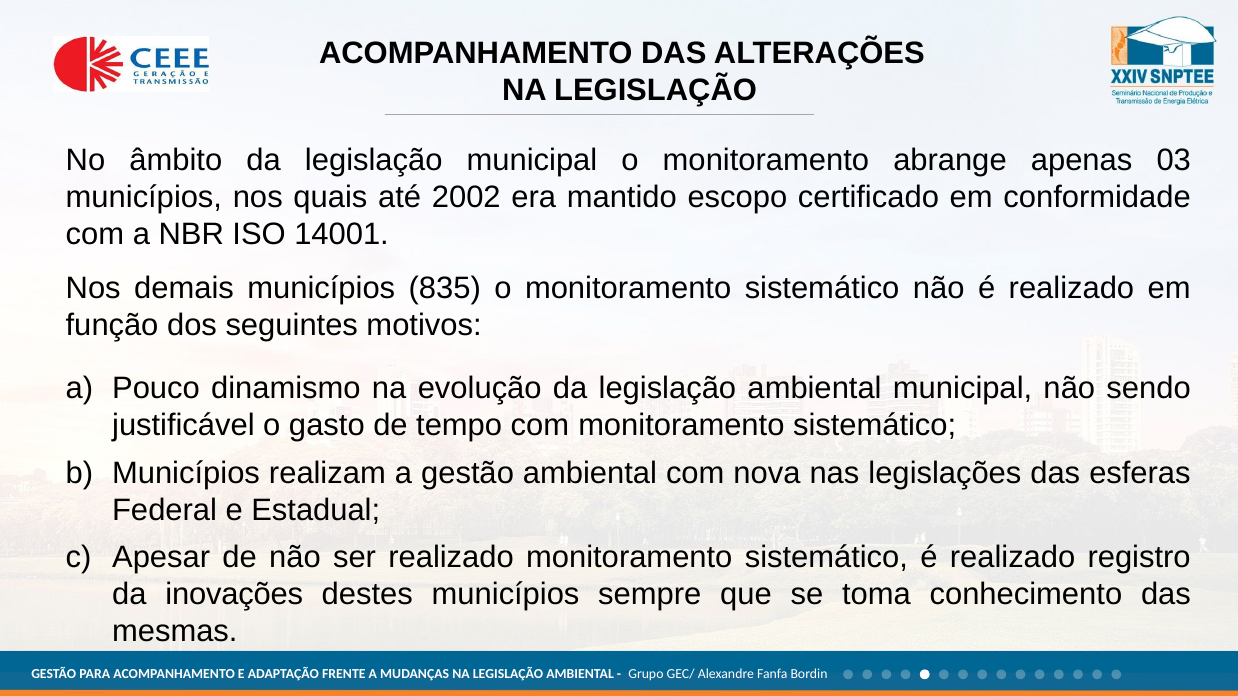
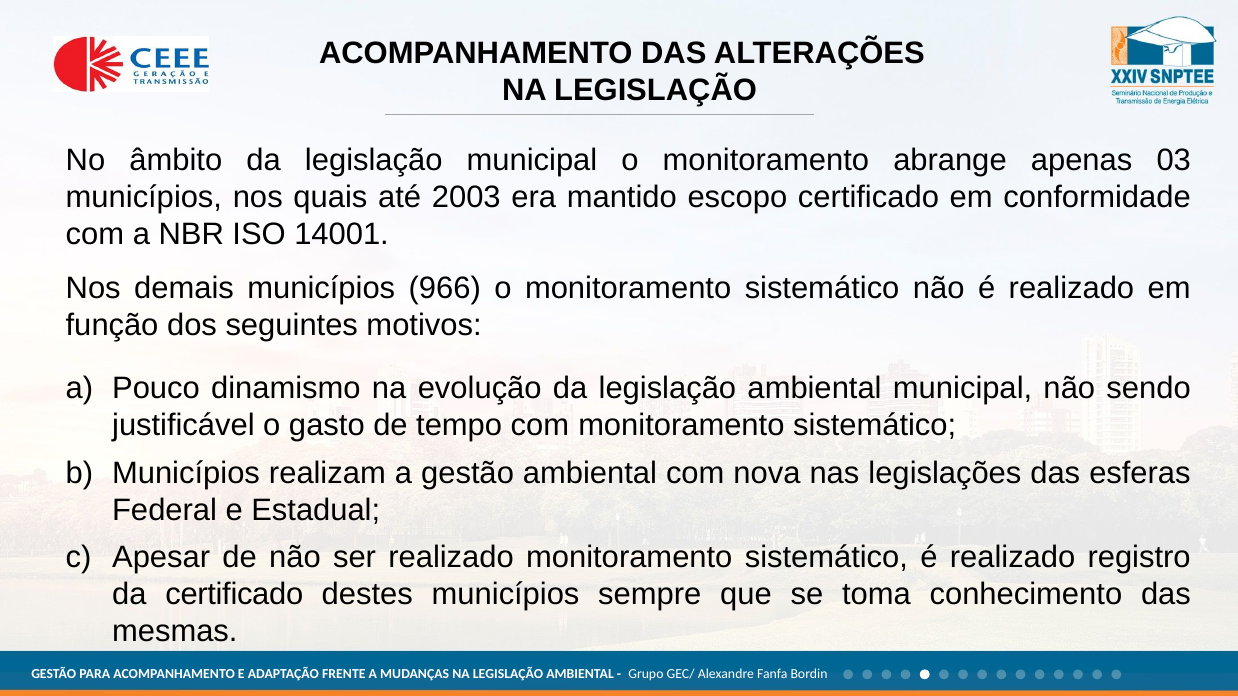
2002: 2002 -> 2003 (466, 198)
835: 835 -> 966 (445, 288)
da inovações: inovações -> certificado (234, 595)
